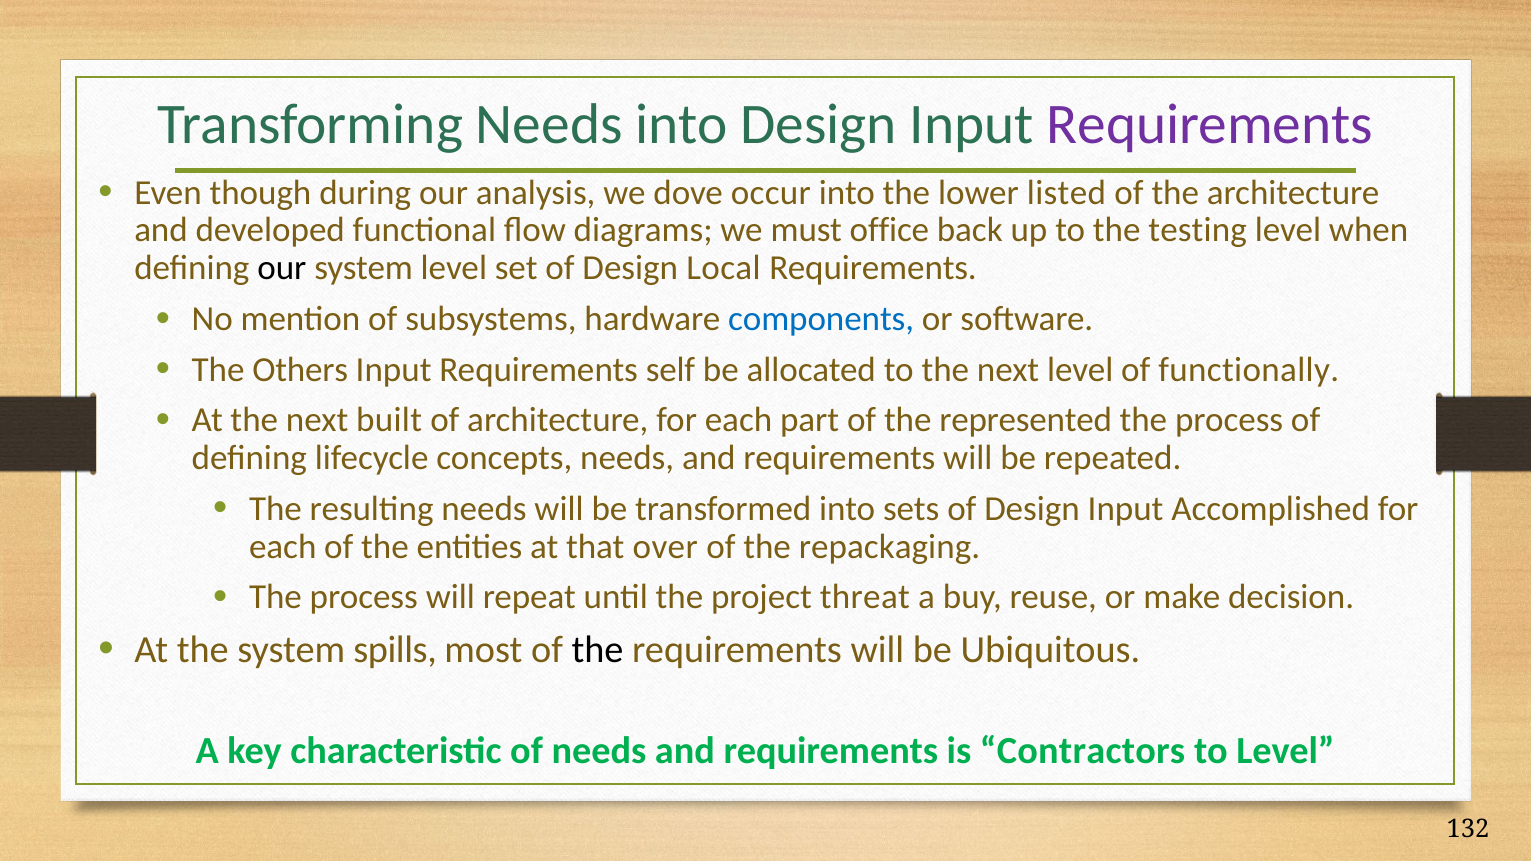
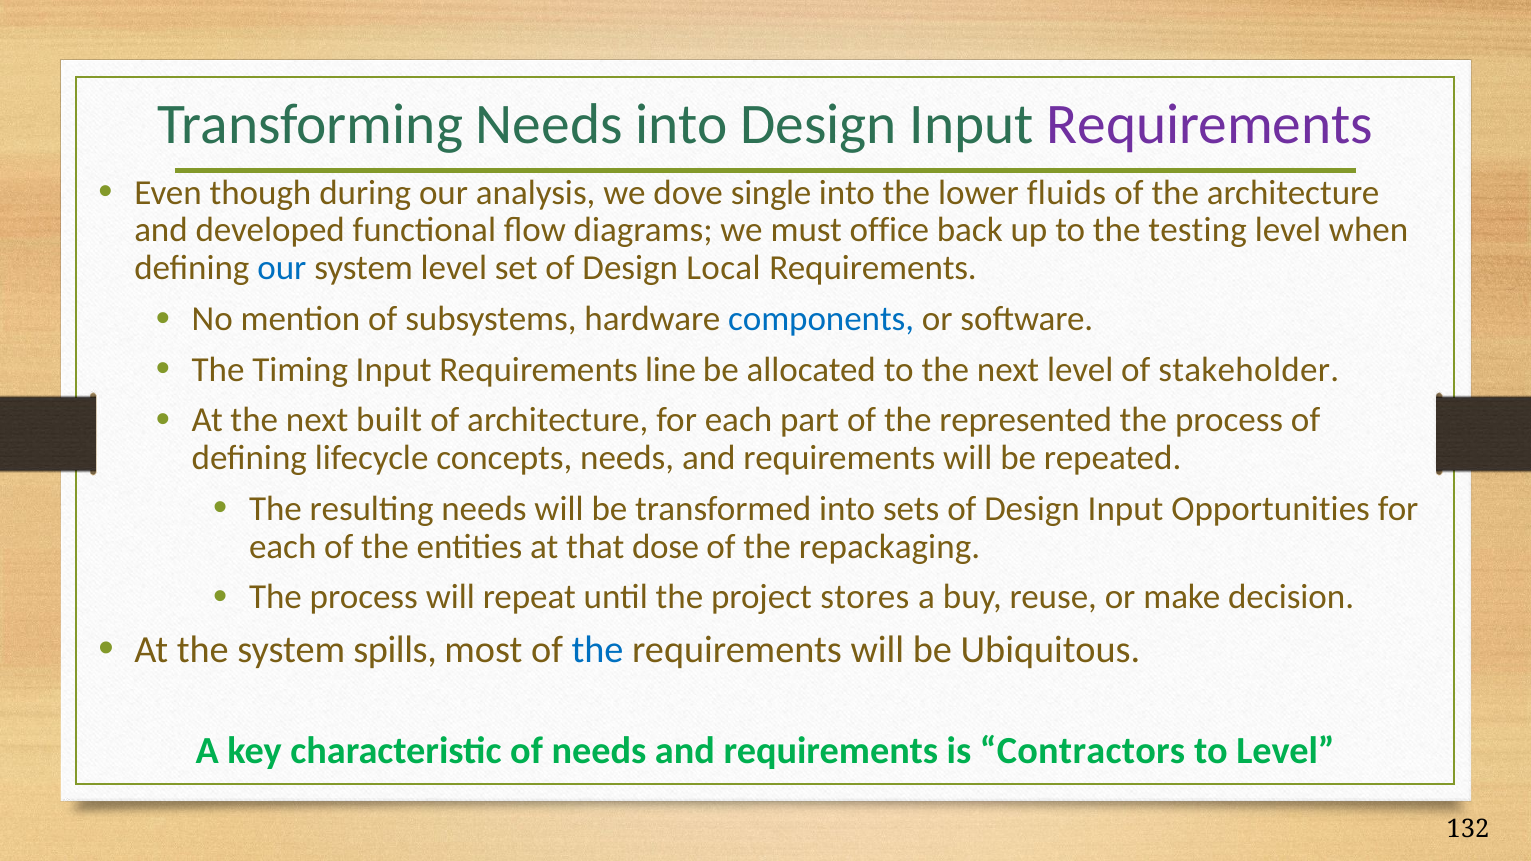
occur: occur -> single (771, 193)
listed: listed -> fluids (1066, 193)
our colour: black -> blue (282, 268)
Others: Others -> Timing (300, 370)
self: self -> line (671, 370)
functionally: functionally -> stakeholder (1249, 370)
Accomplished: Accomplished -> Opportunities (1271, 509)
over: over -> dose (666, 547)
threat: threat -> stores (865, 597)
the colour: black -> blue (597, 650)
